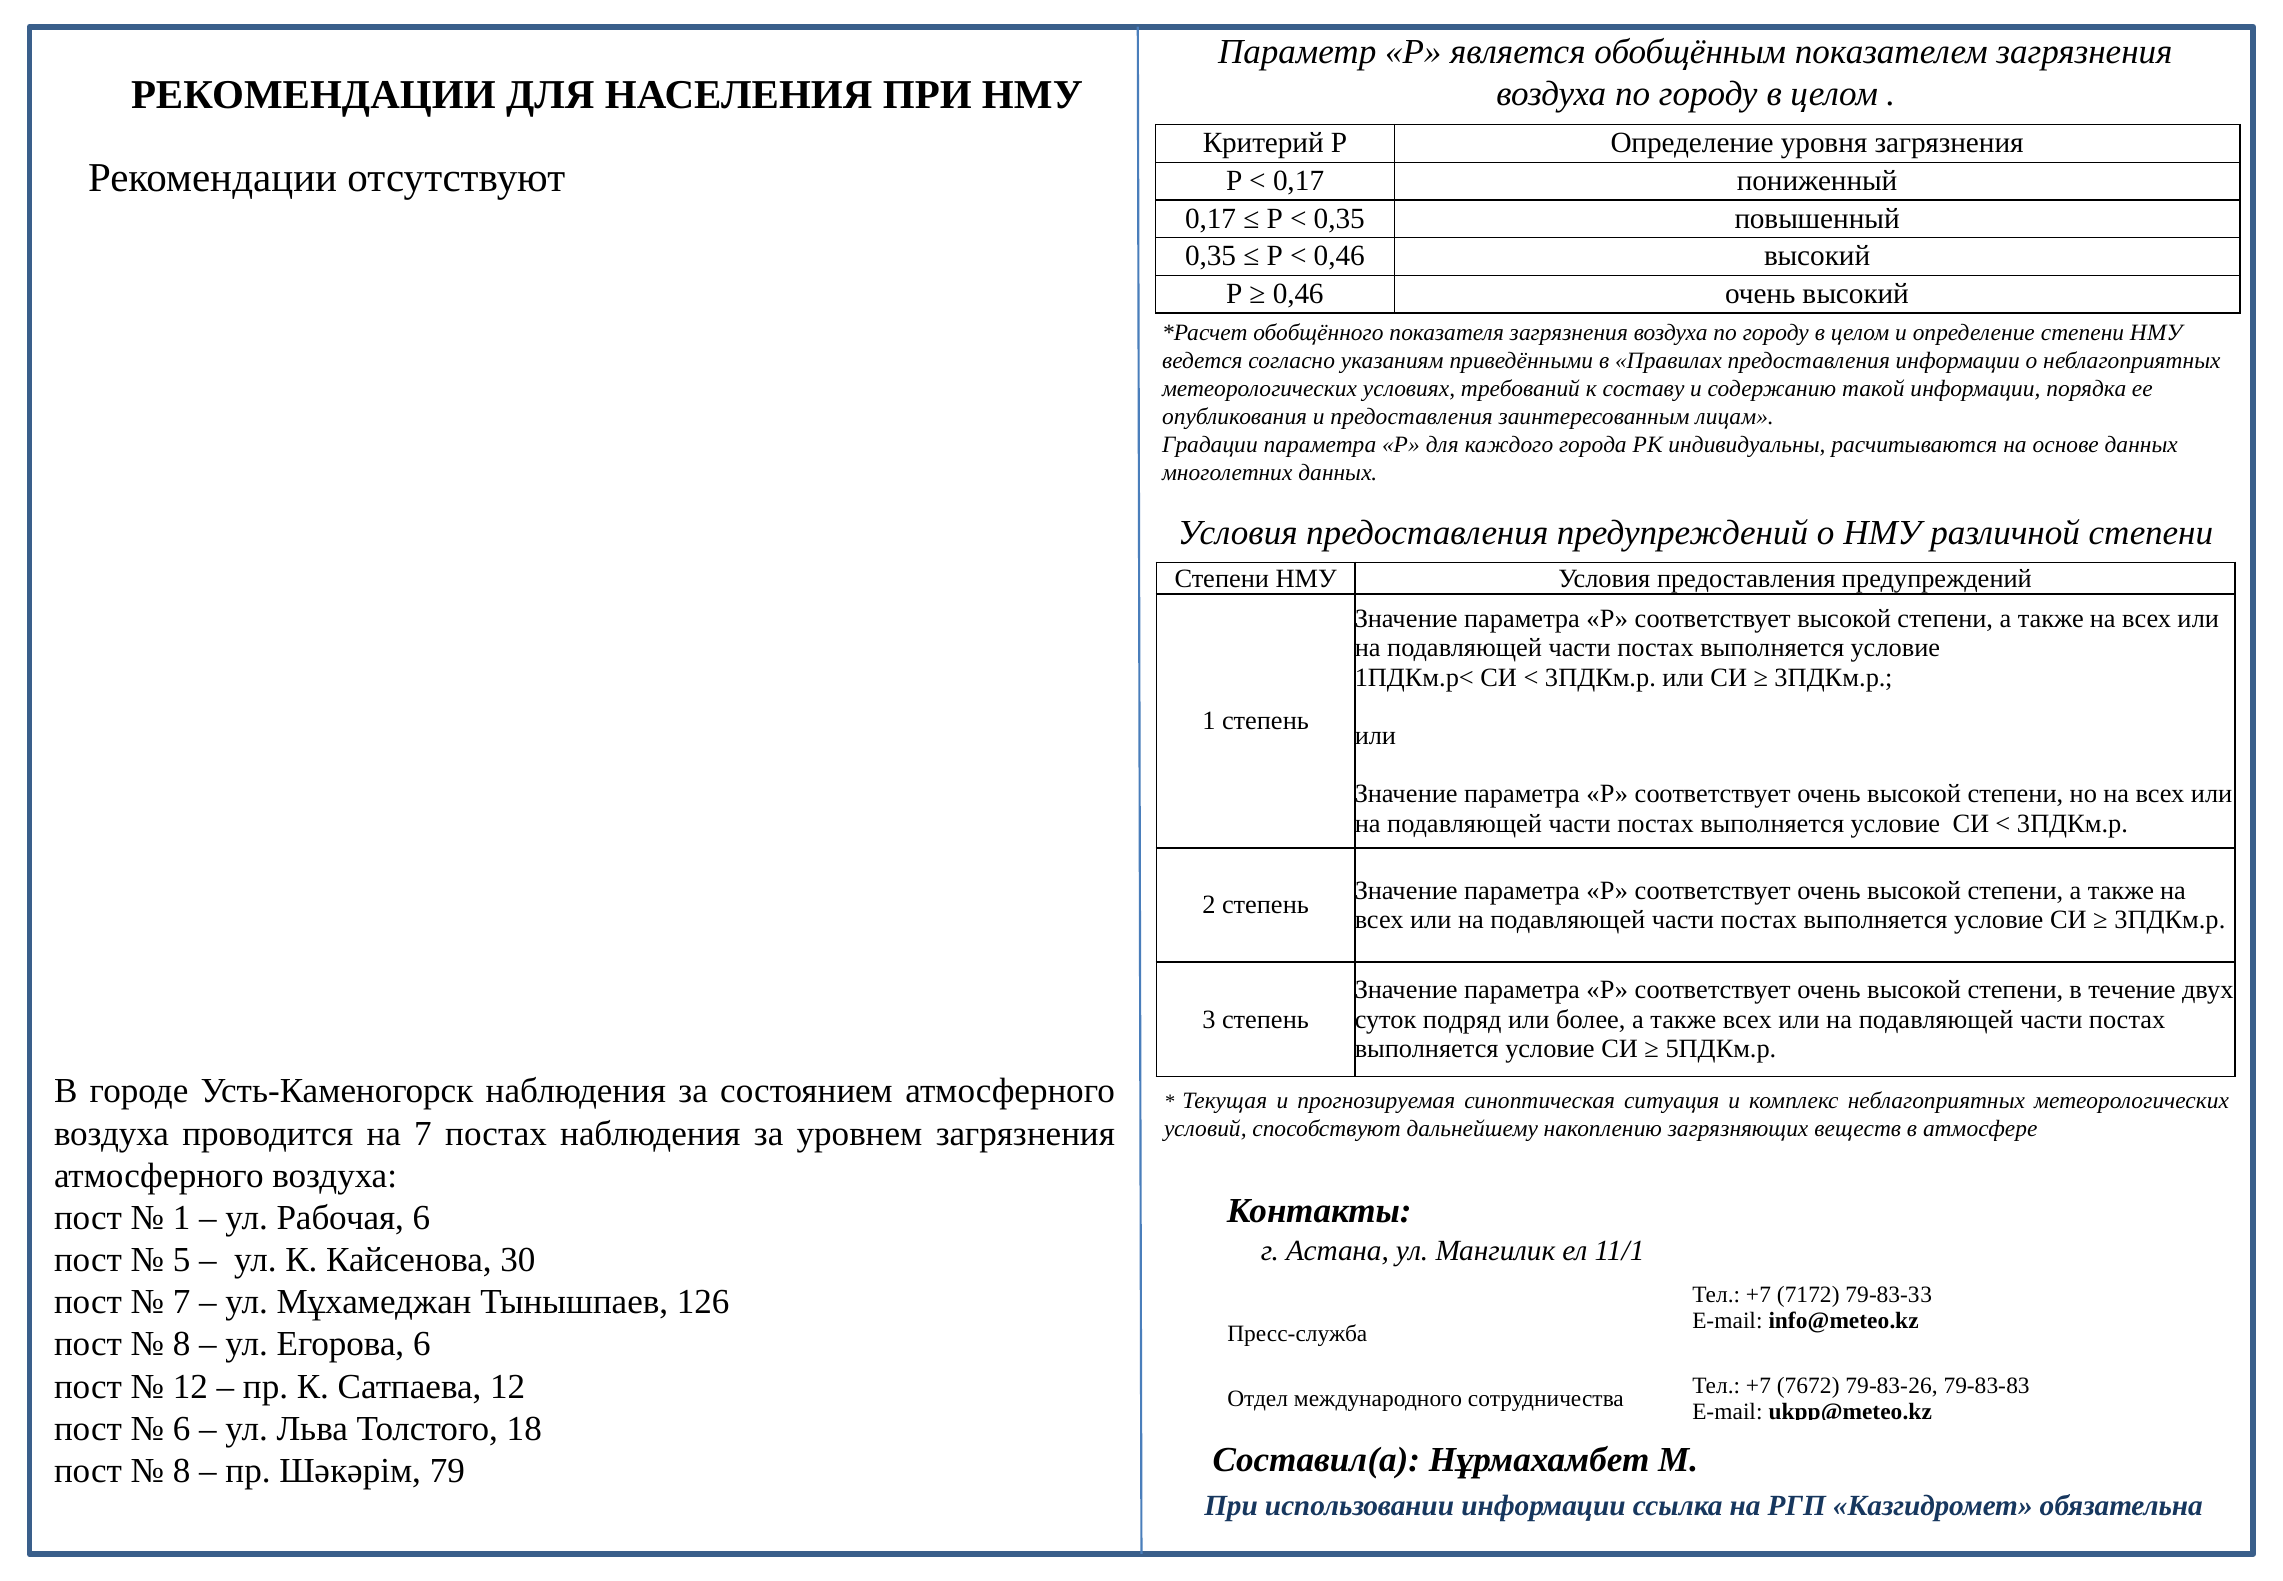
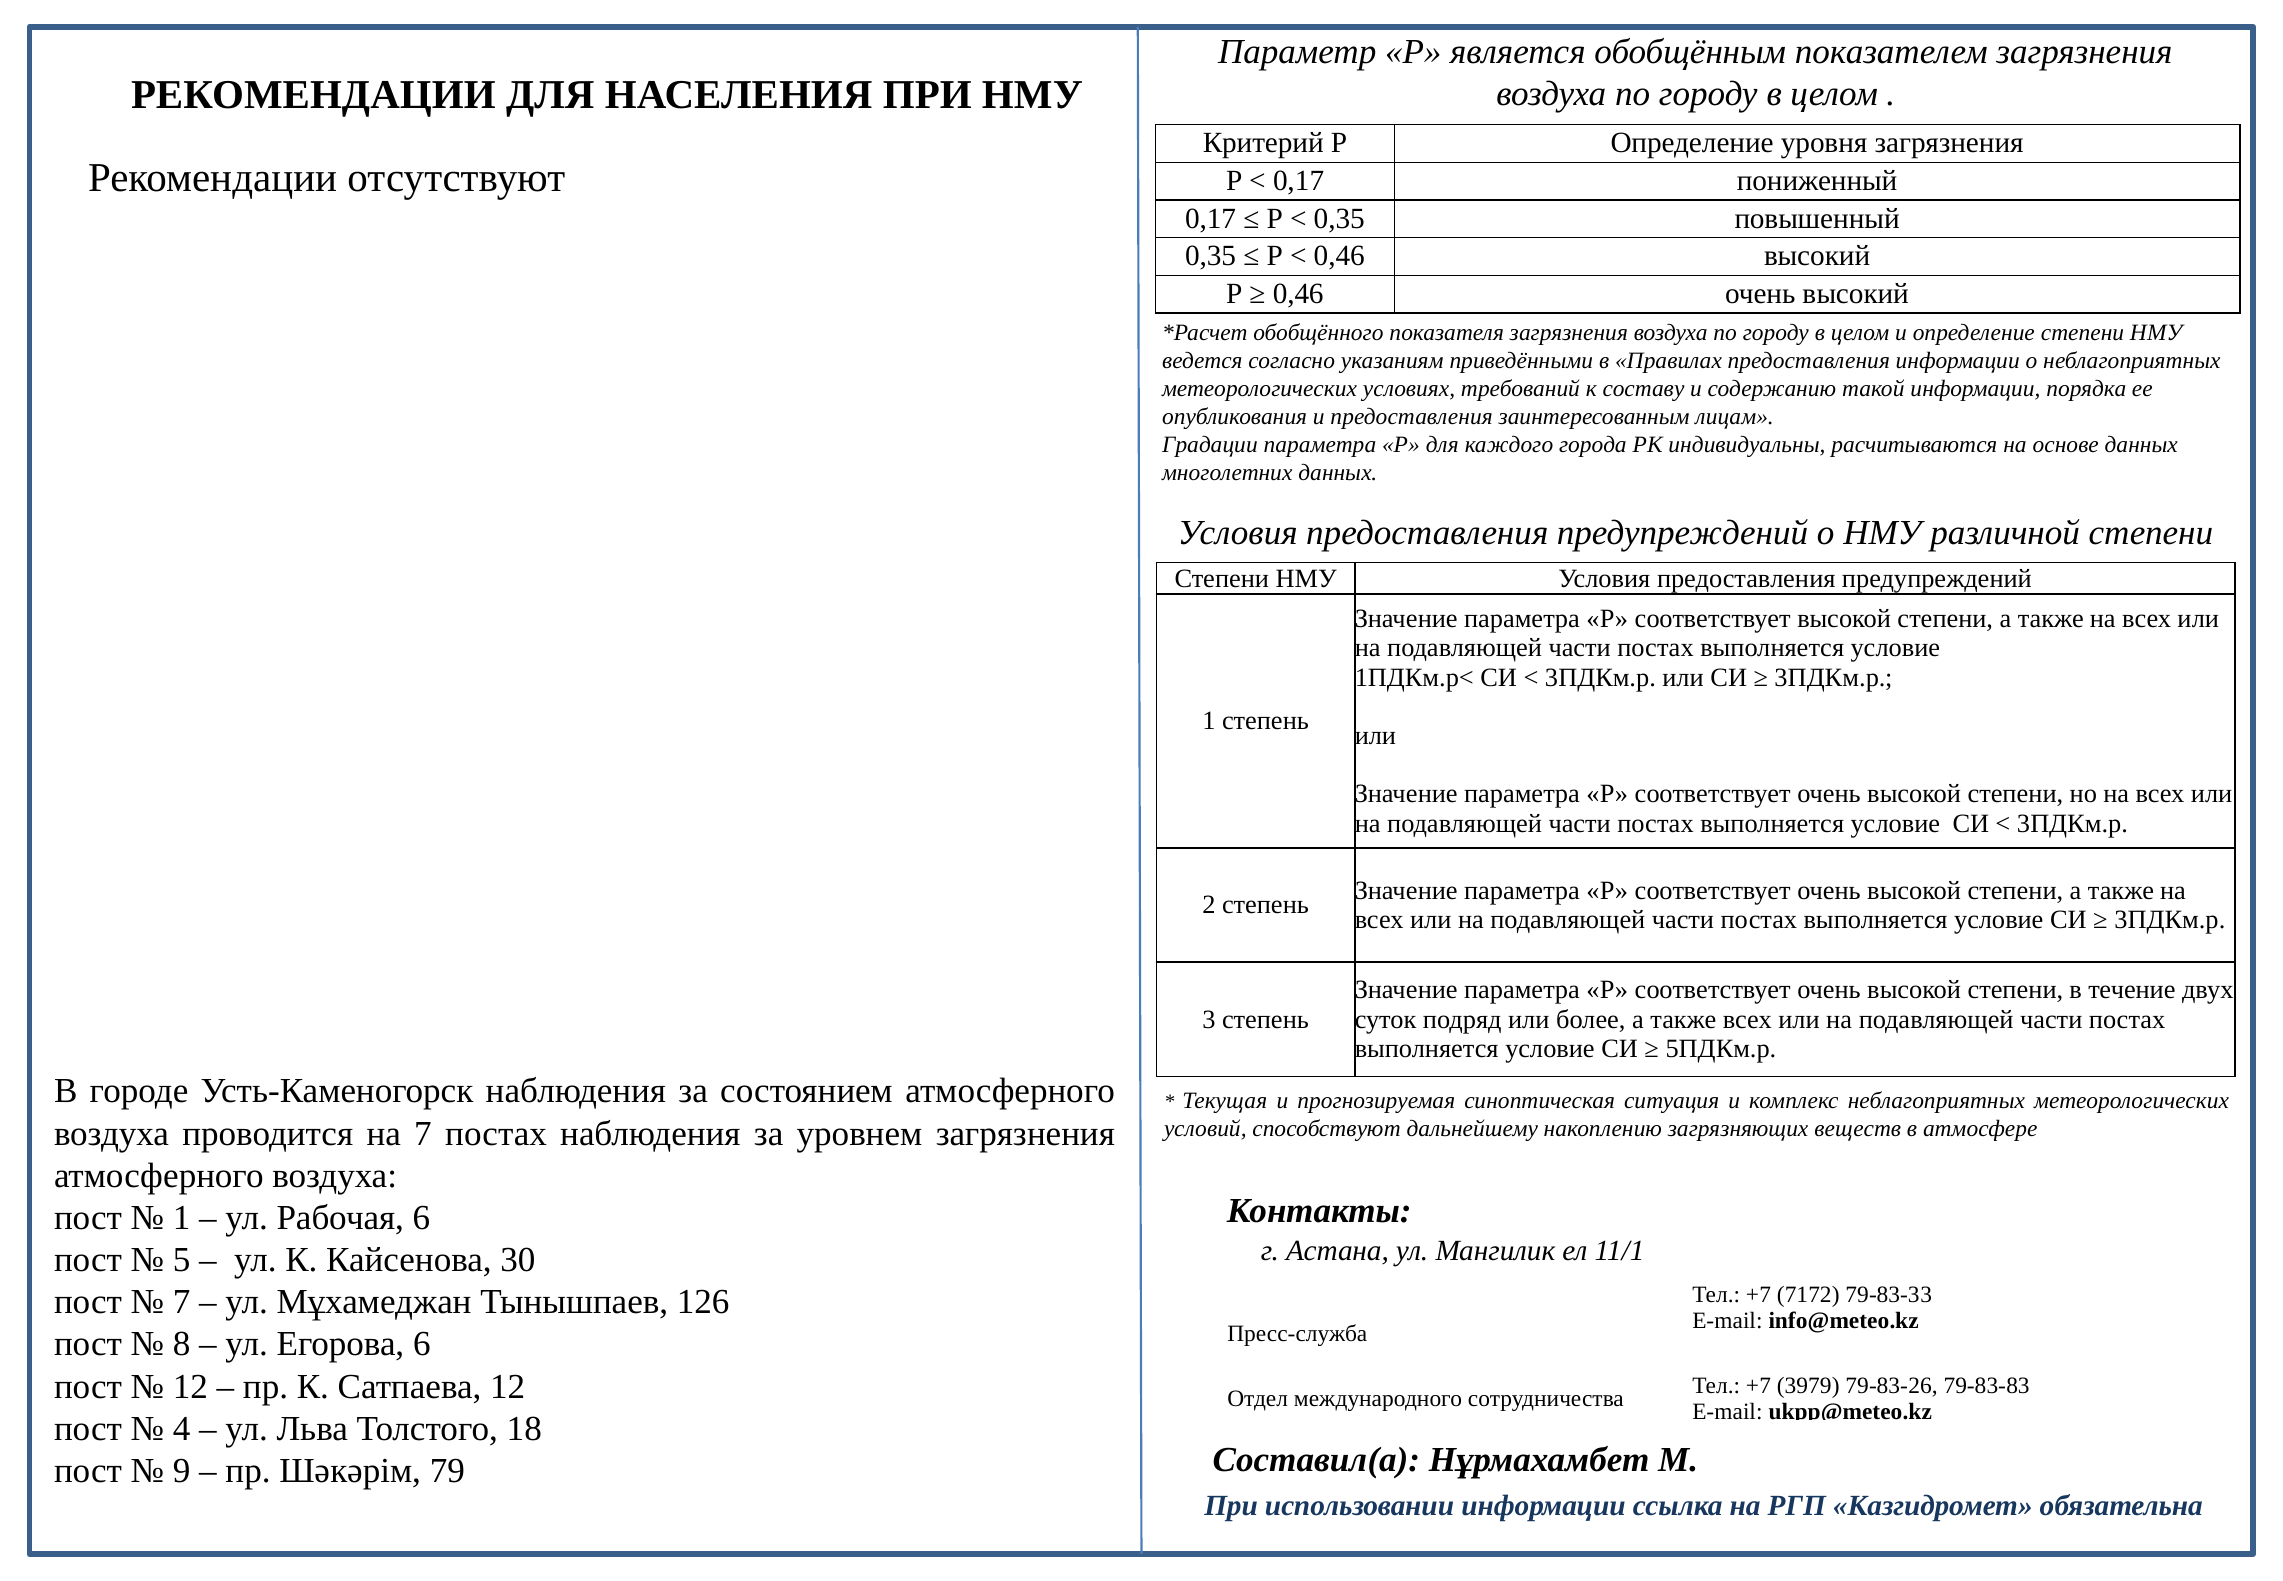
7672: 7672 -> 3979 (1808, 1386)
6: 6 -> 4 (182, 1428)
8: 8 -> 9 (182, 1470)
